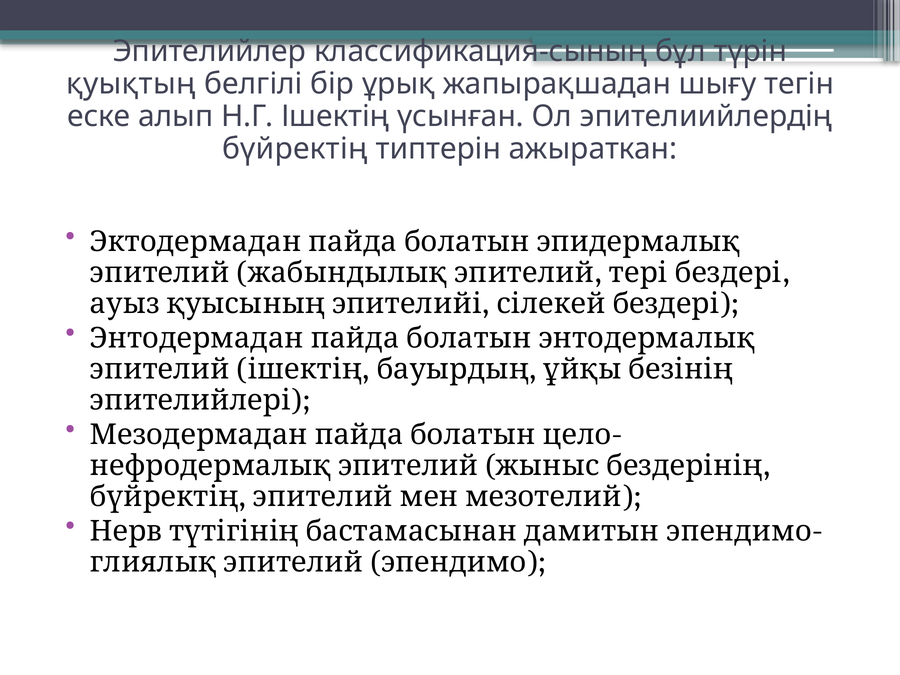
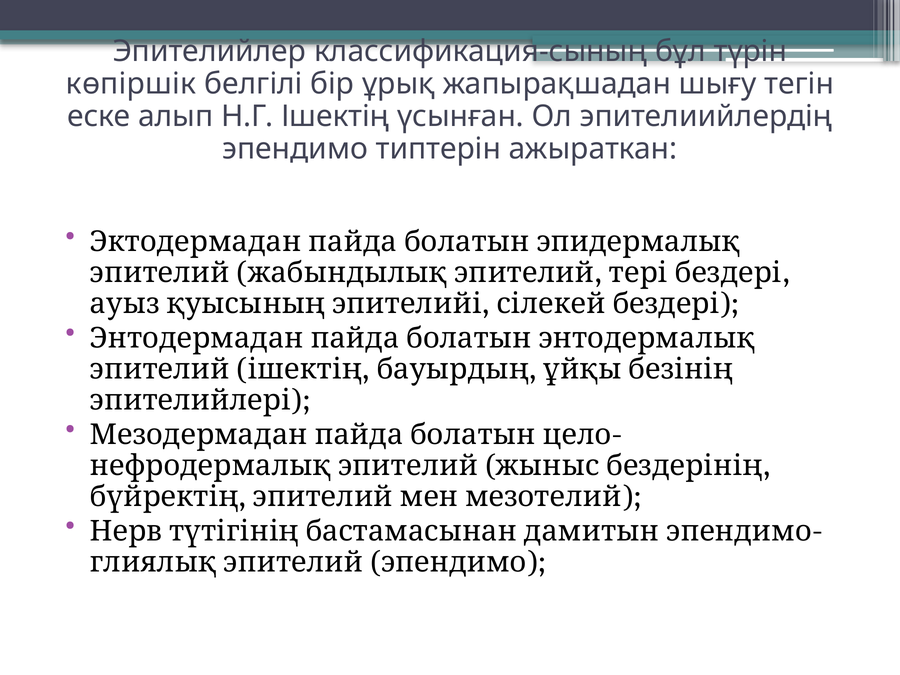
қуықтың: қуықтың -> көпіршік (131, 84)
бүйректің: бүйректің -> эпендимо (295, 149)
